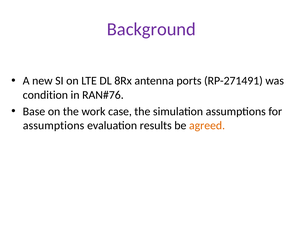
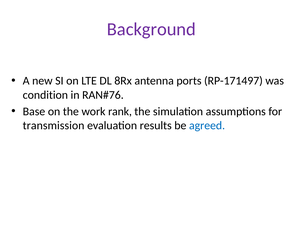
RP-271491: RP-271491 -> RP-171497 (233, 81)
case: case -> rank (120, 112)
assumptions: assumptions -> transmission (54, 126)
agreed colour: orange -> blue (207, 126)
